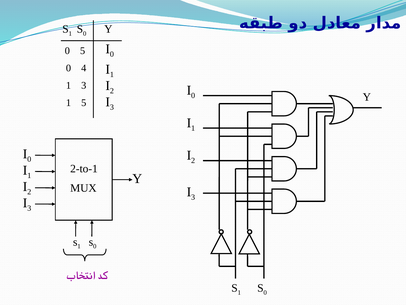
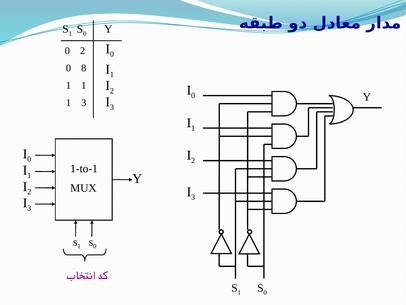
0 5: 5 -> 2 (83, 51)
4: 4 -> 8 (84, 68)
3: 3 -> 1 (84, 85)
1 5: 5 -> 3 (84, 103)
2-to-1: 2-to-1 -> 1-to-1 (84, 169)
